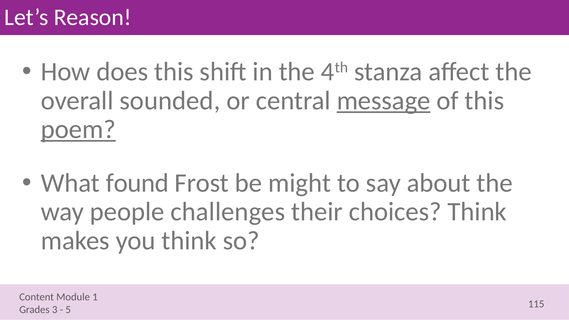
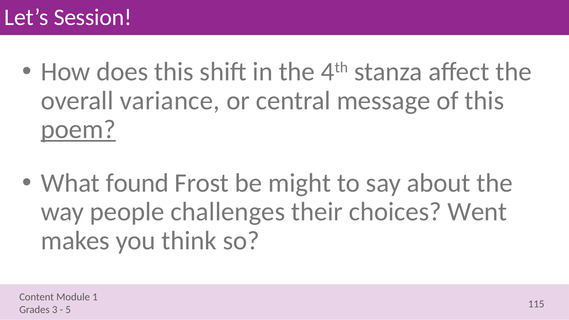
Reason: Reason -> Session (93, 18)
sounded: sounded -> variance (170, 101)
message underline: present -> none (384, 101)
choices Think: Think -> Went (477, 212)
